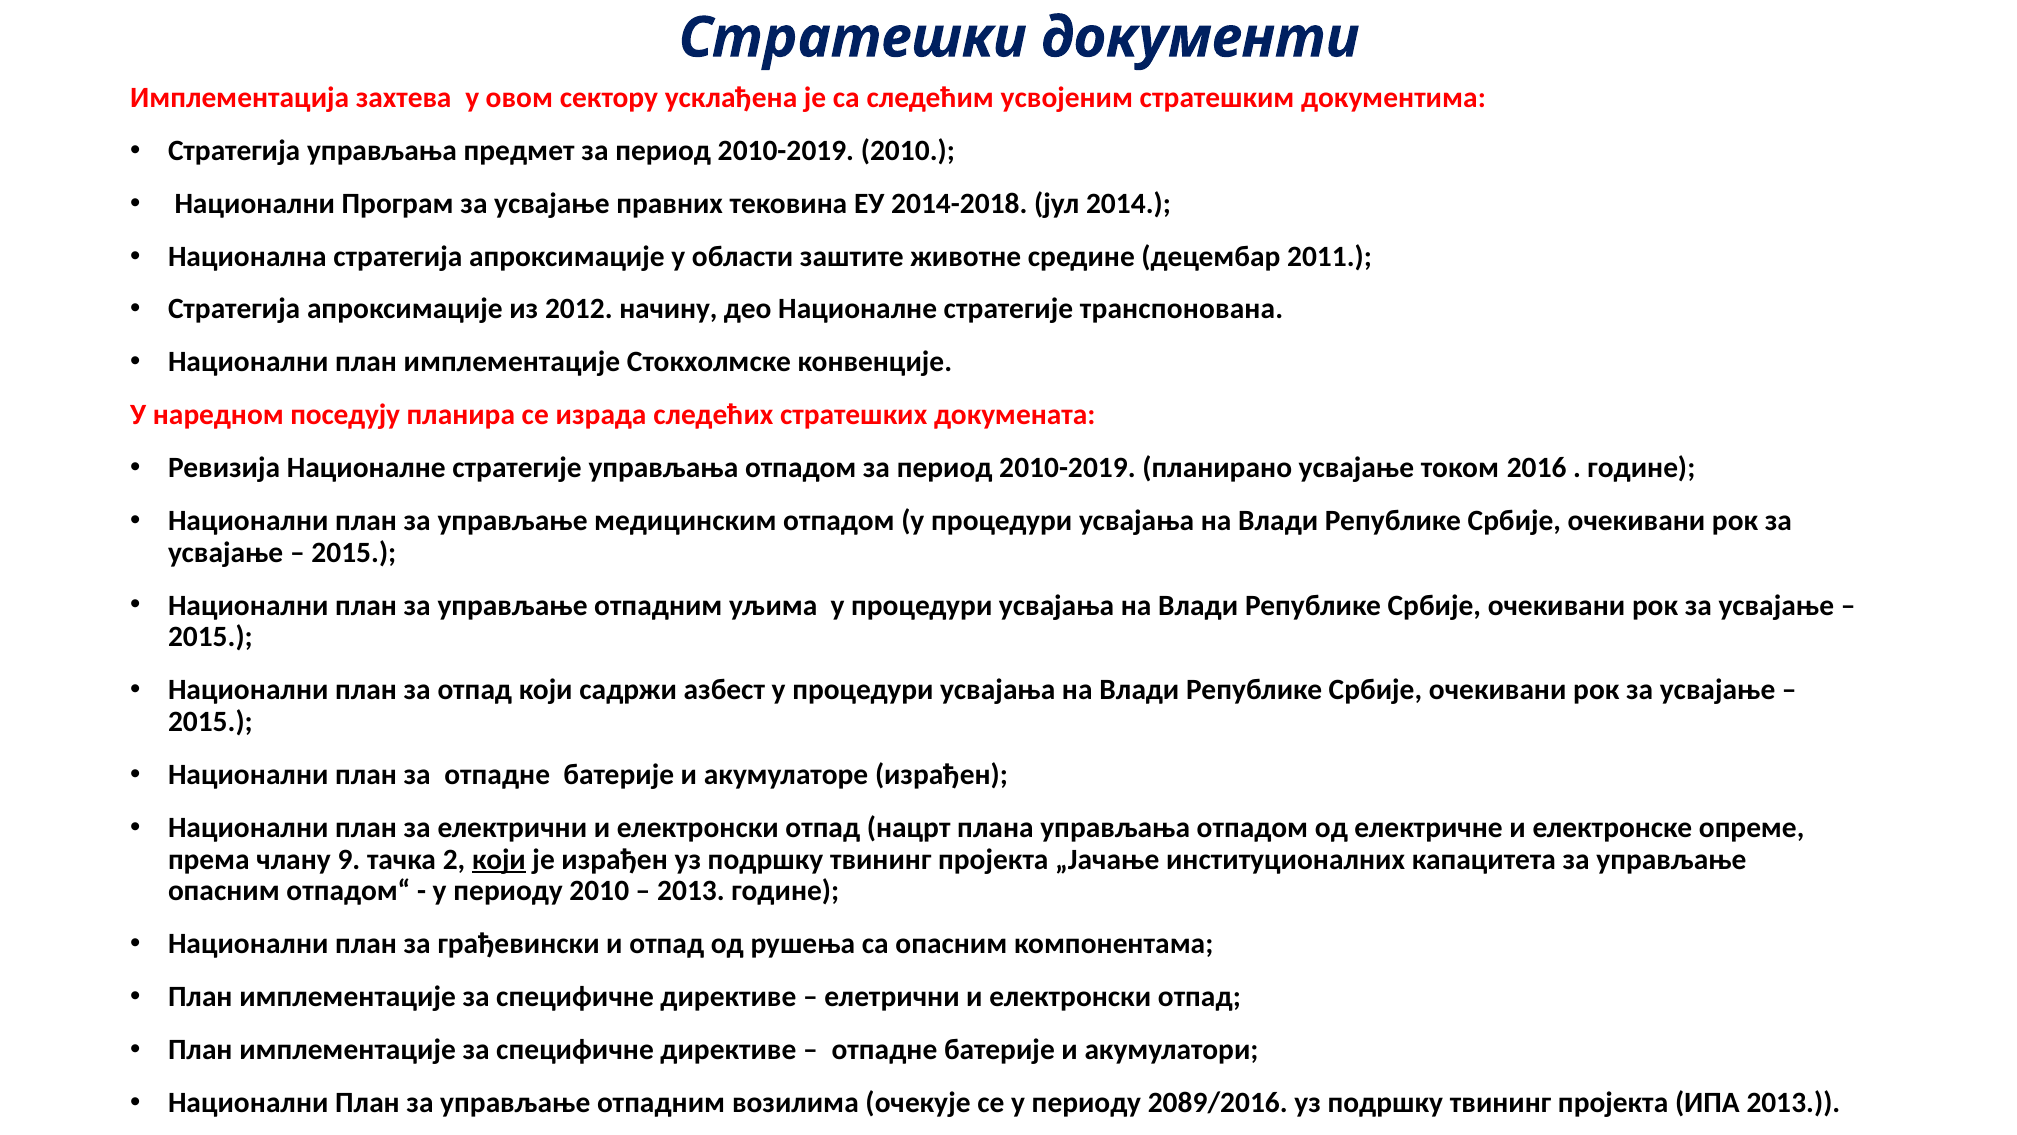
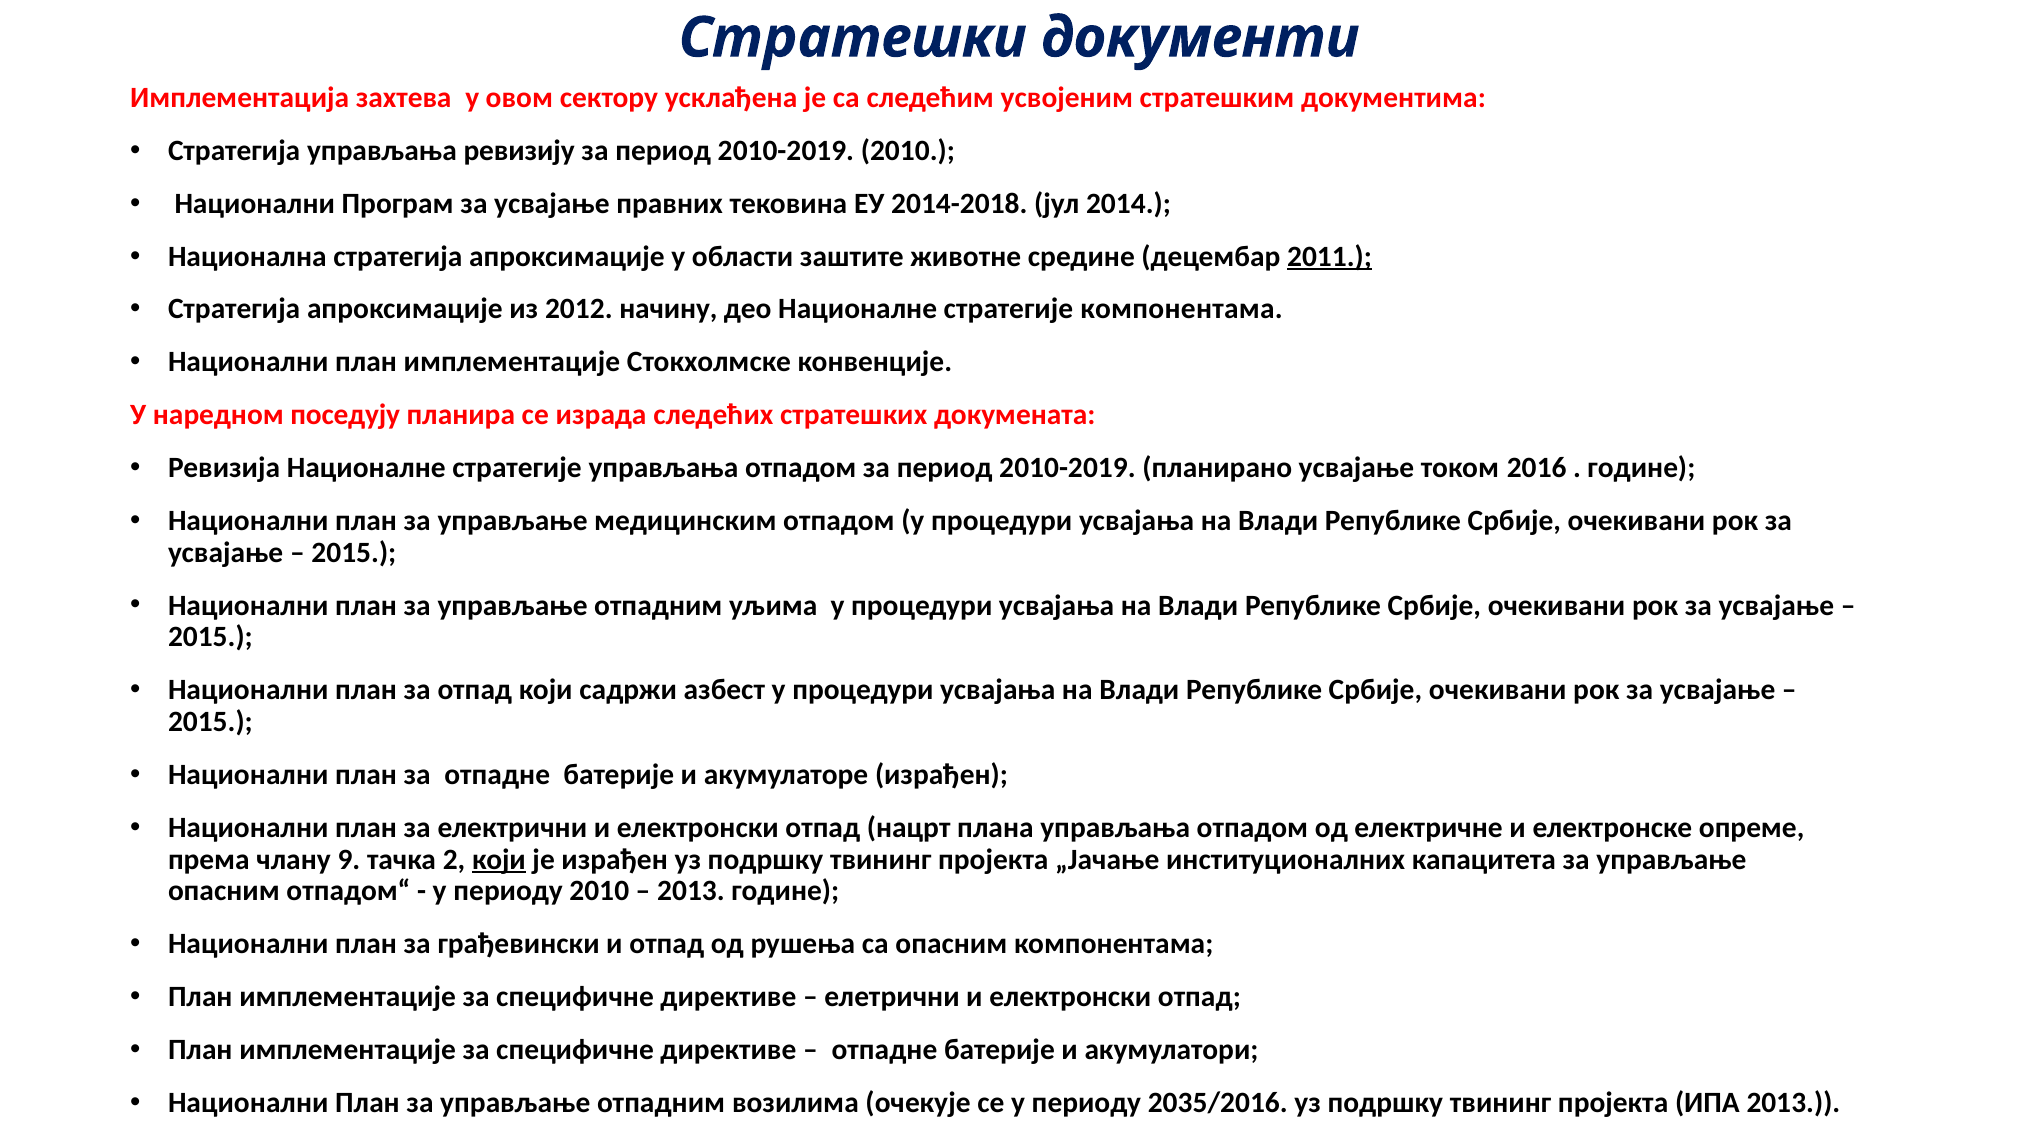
предмет: предмет -> ревизију (519, 151)
2011 underline: none -> present (1330, 256)
стратегије транспонована: транспонована -> компонентама (1182, 309)
2089/2016: 2089/2016 -> 2035/2016 (1218, 1102)
